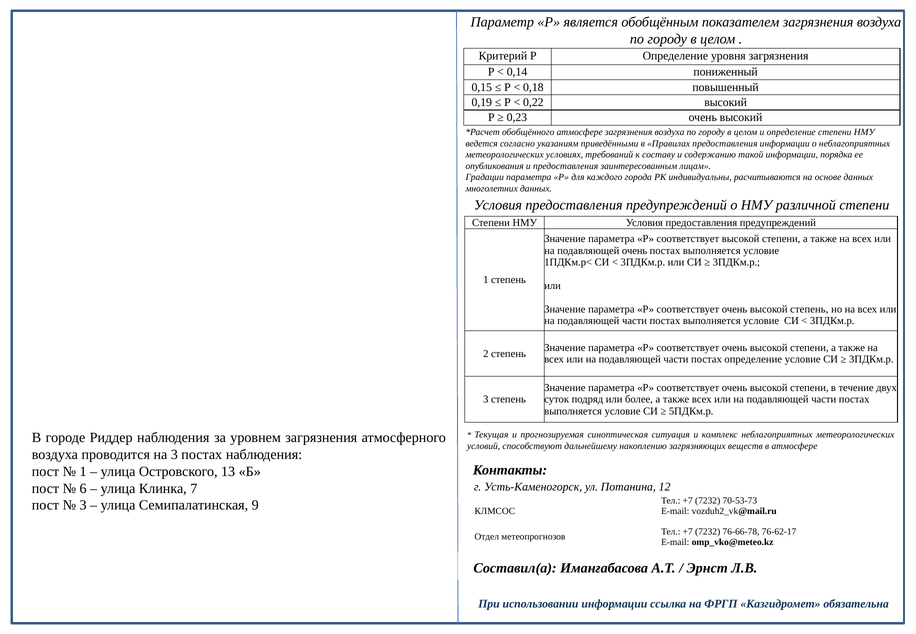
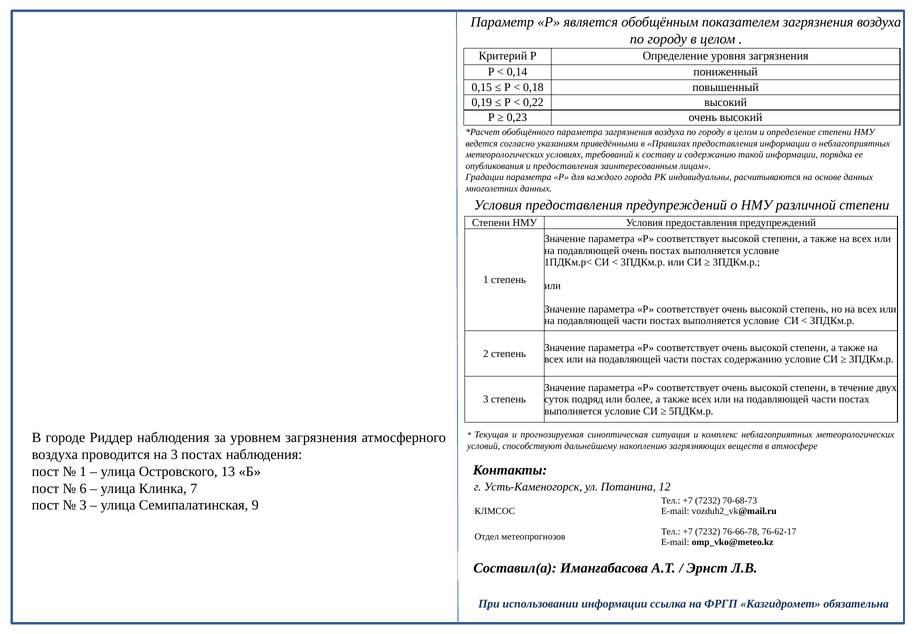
обобщённого атмосфере: атмосфере -> параметра (580, 132)
постах определение: определение -> содержанию (753, 360)
70-53-73: 70-53-73 -> 70-68-73 (740, 501)
